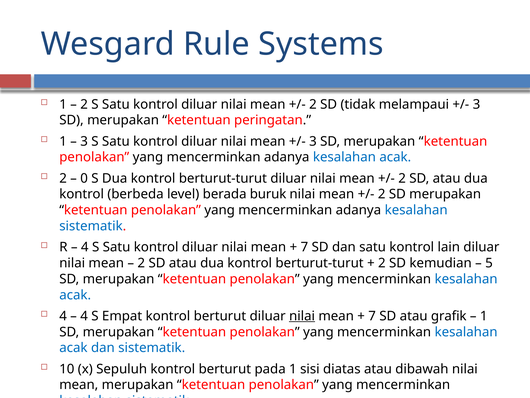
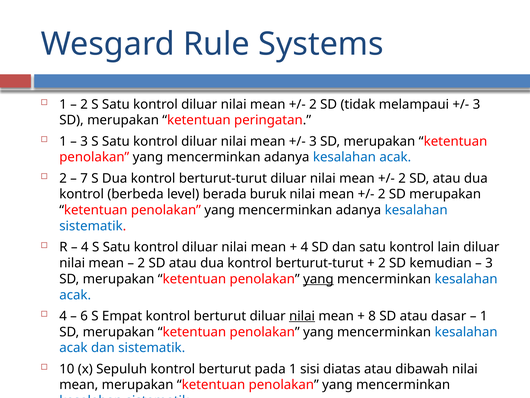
0: 0 -> 7 (84, 178)
7: 7 -> 4 (304, 247)
5: 5 -> 3 (489, 263)
yang underline: none -> present (318, 279)
4: 4 -> 6 (84, 316)
7: 7 -> 8 (372, 316)
grafik: grafik -> dasar (449, 316)
